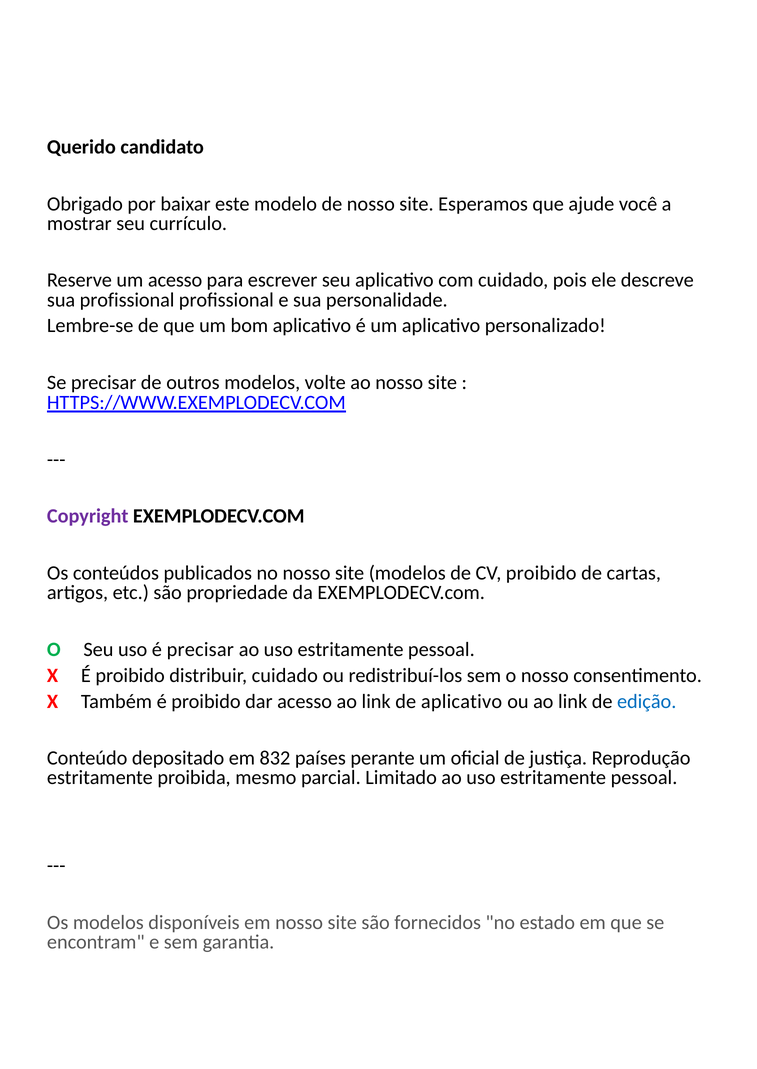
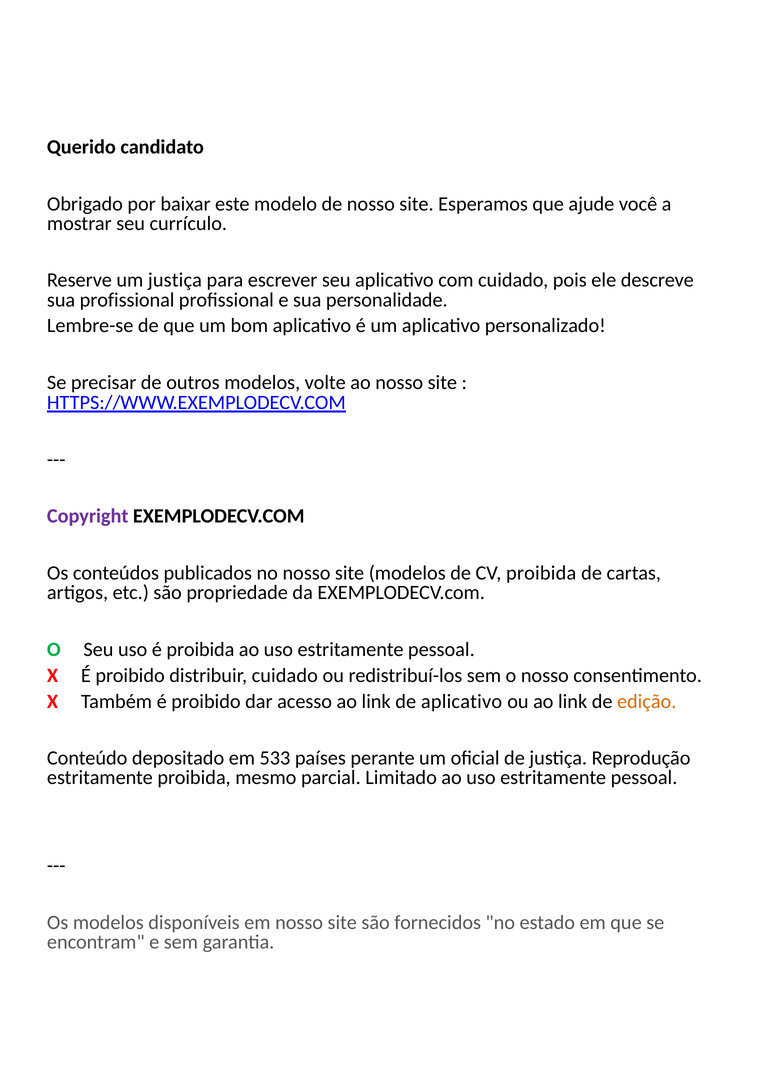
um acesso: acesso -> justiça (175, 281)
CV proibido: proibido -> proibida (541, 574)
é precisar: precisar -> proibida (200, 650)
edição colour: blue -> orange (647, 702)
832: 832 -> 533 (275, 759)
